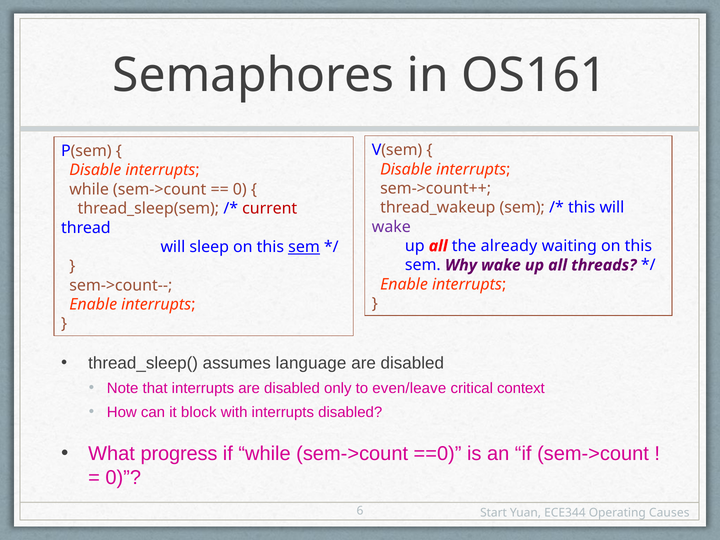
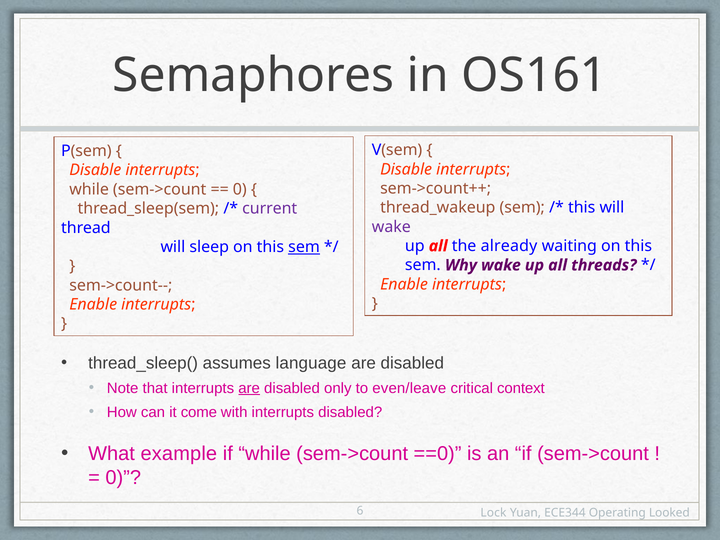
current colour: red -> purple (270, 209)
are underline: none -> present (249, 388)
block: block -> come (199, 412)
progress: progress -> example (179, 453)
Start: Start -> Lock (493, 513)
Causes: Causes -> Looked (669, 513)
